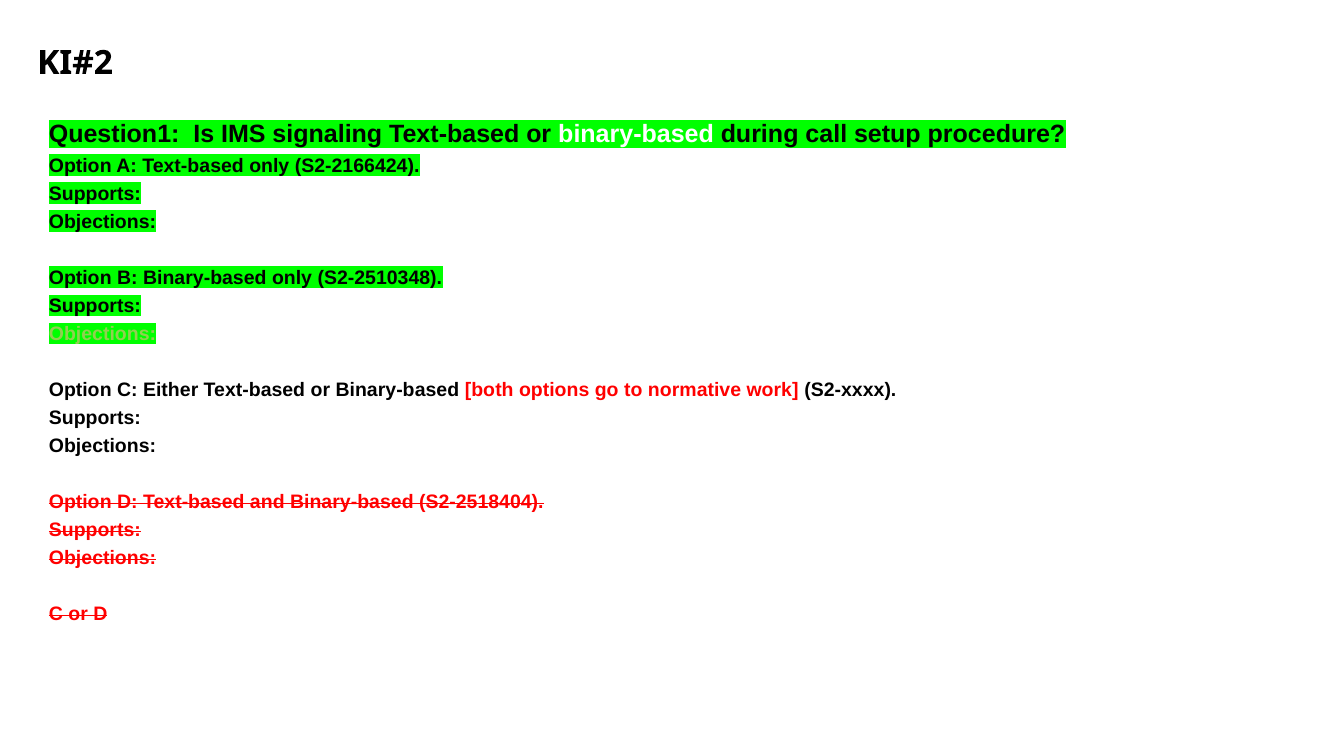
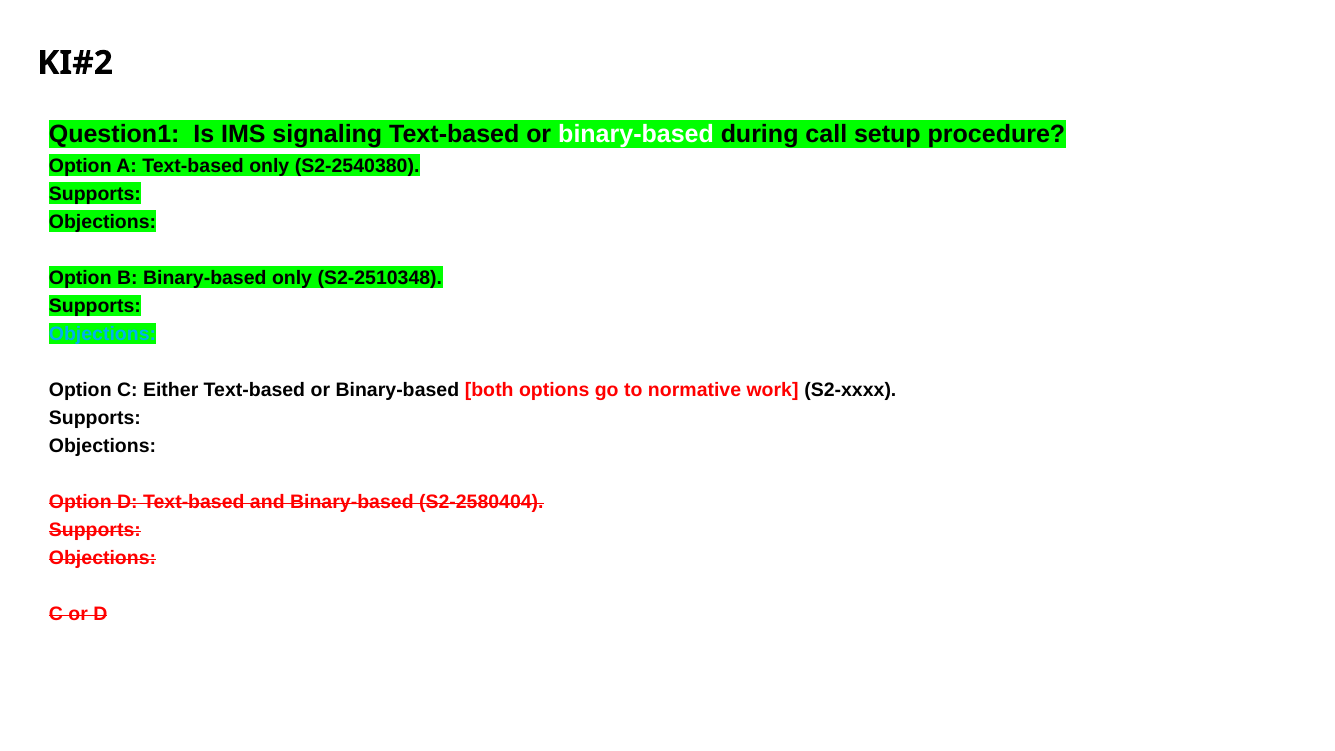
S2-2166424: S2-2166424 -> S2-2540380 (357, 166)
Objections colour: light green -> light blue (102, 334)
S2-2518404: S2-2518404 -> S2-2580404 (481, 502)
